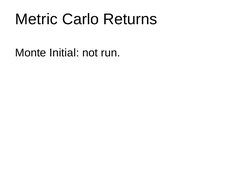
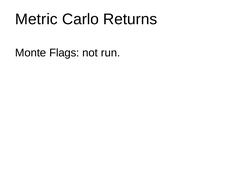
Initial: Initial -> Flags (64, 53)
